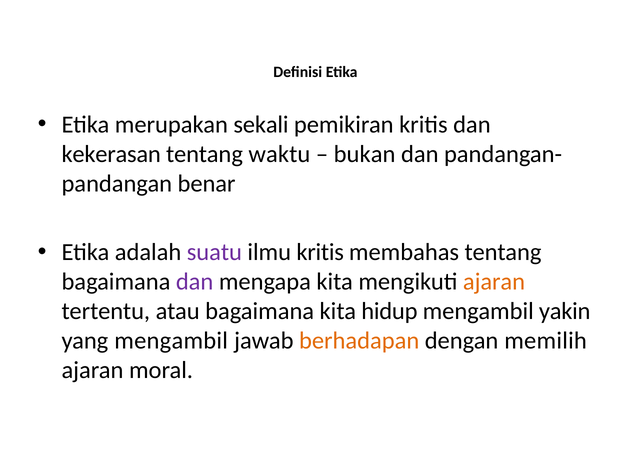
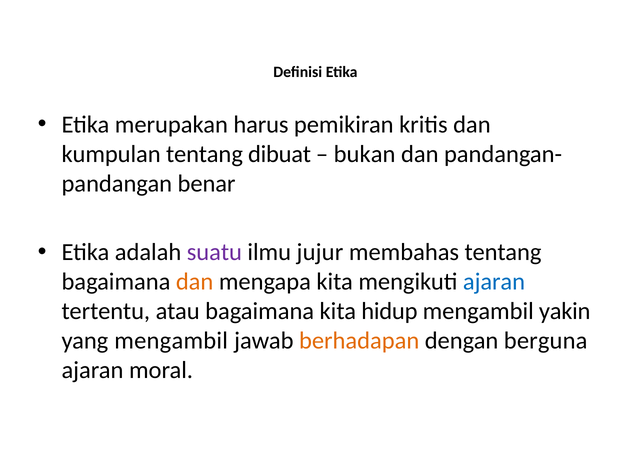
sekali: sekali -> harus (261, 125)
kekerasan: kekerasan -> kumpulan (111, 154)
waktu: waktu -> dibuat (280, 154)
ilmu kritis: kritis -> jujur (320, 252)
dan colour: purple -> orange (195, 282)
ajaran colour: orange -> blue (494, 282)
memilih: memilih -> berguna (546, 341)
